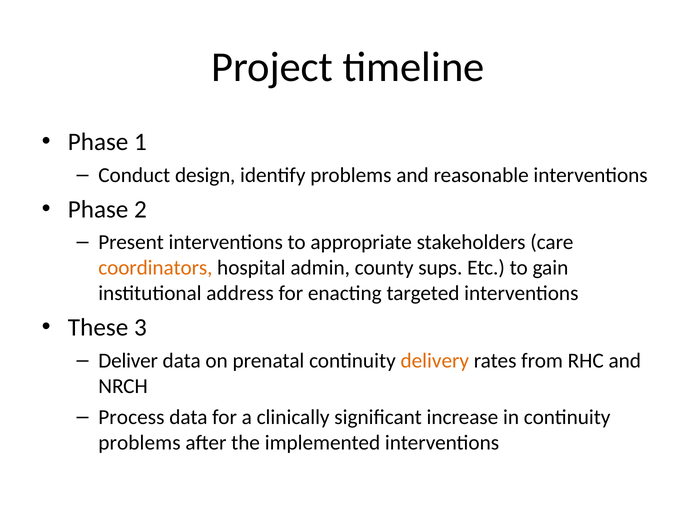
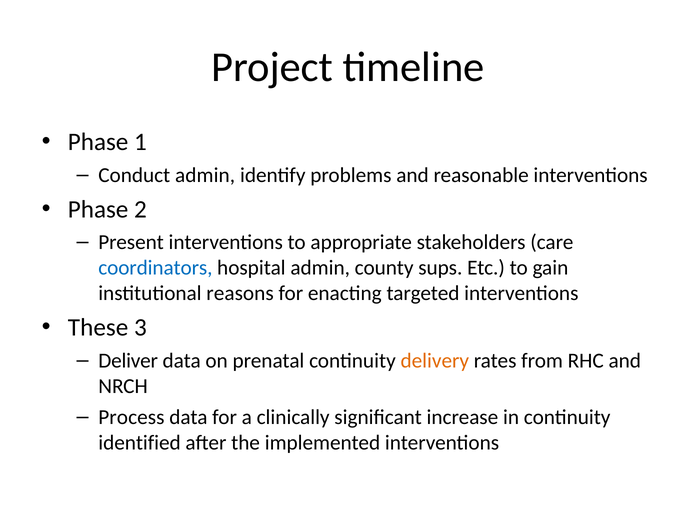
Conduct design: design -> admin (205, 175)
coordinators colour: orange -> blue (155, 268)
address: address -> reasons (240, 293)
problems: problems -> identified (140, 443)
